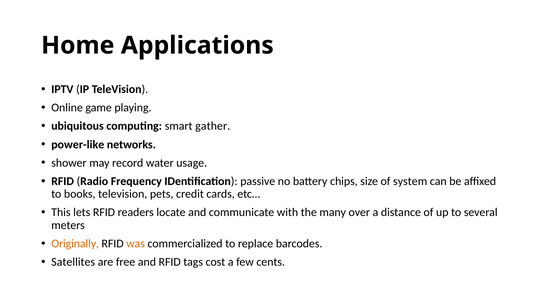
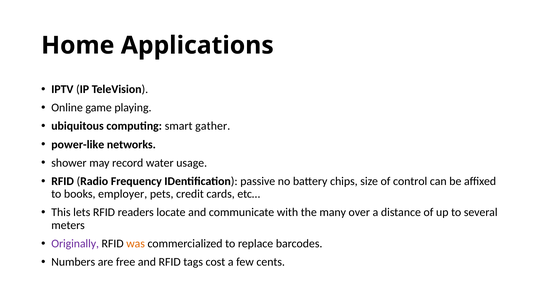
system: system -> control (410, 181)
books television: television -> employer (123, 194)
Originally colour: orange -> purple (75, 243)
Satellites: Satellites -> Numbers (73, 262)
